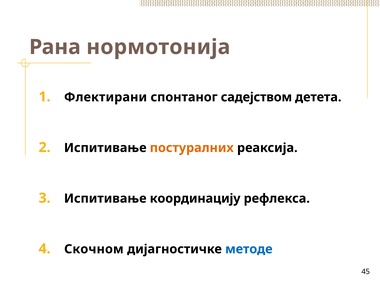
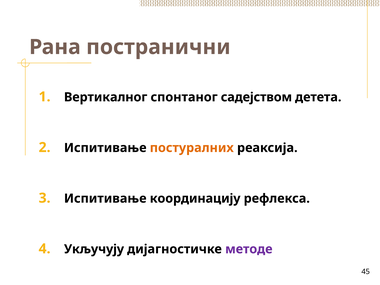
нормотонија: нормотонија -> постранични (158, 47)
Флектирани: Флектирани -> Вертикалног (106, 97)
Скочном: Скочном -> Укључују (94, 249)
методе colour: blue -> purple (249, 249)
